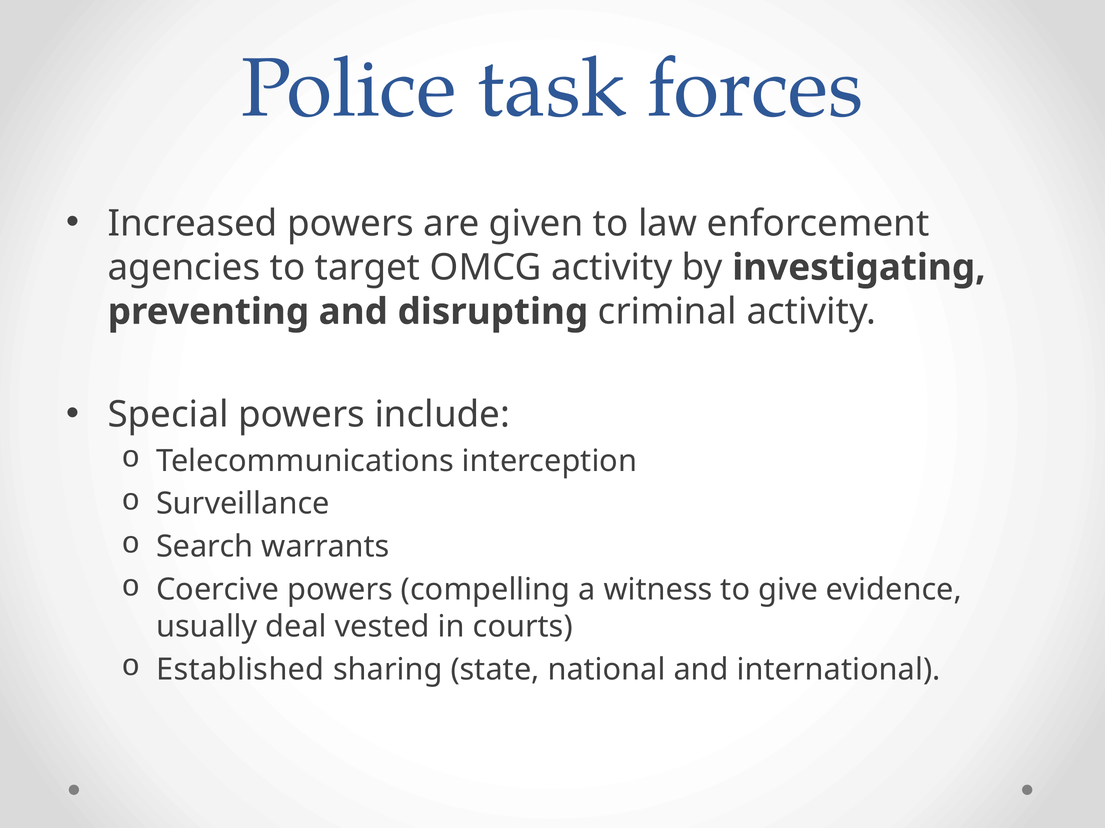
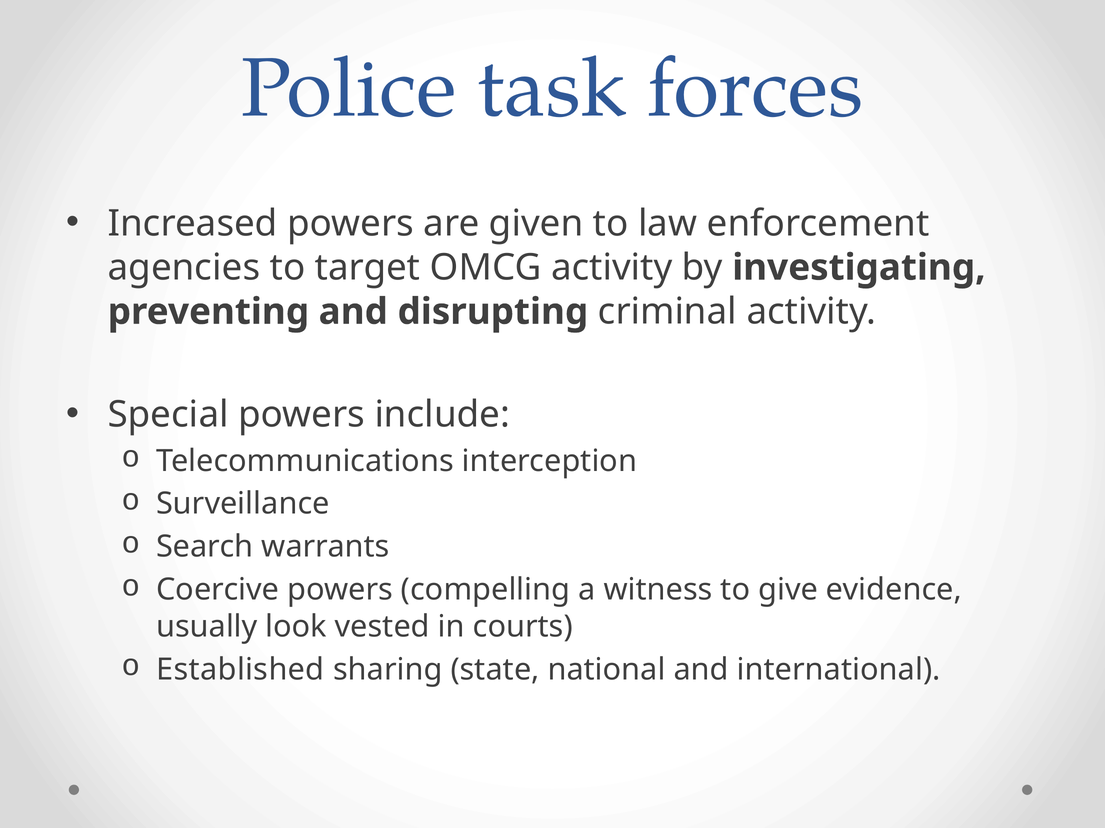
deal: deal -> look (296, 627)
